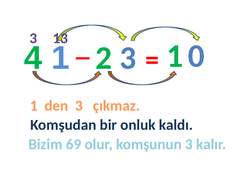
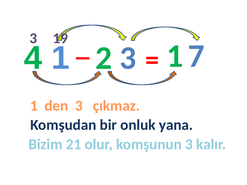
13: 13 -> 19 (60, 38)
0: 0 -> 7 (196, 56)
kaldı: kaldı -> yana (176, 125)
69: 69 -> 21 (74, 144)
